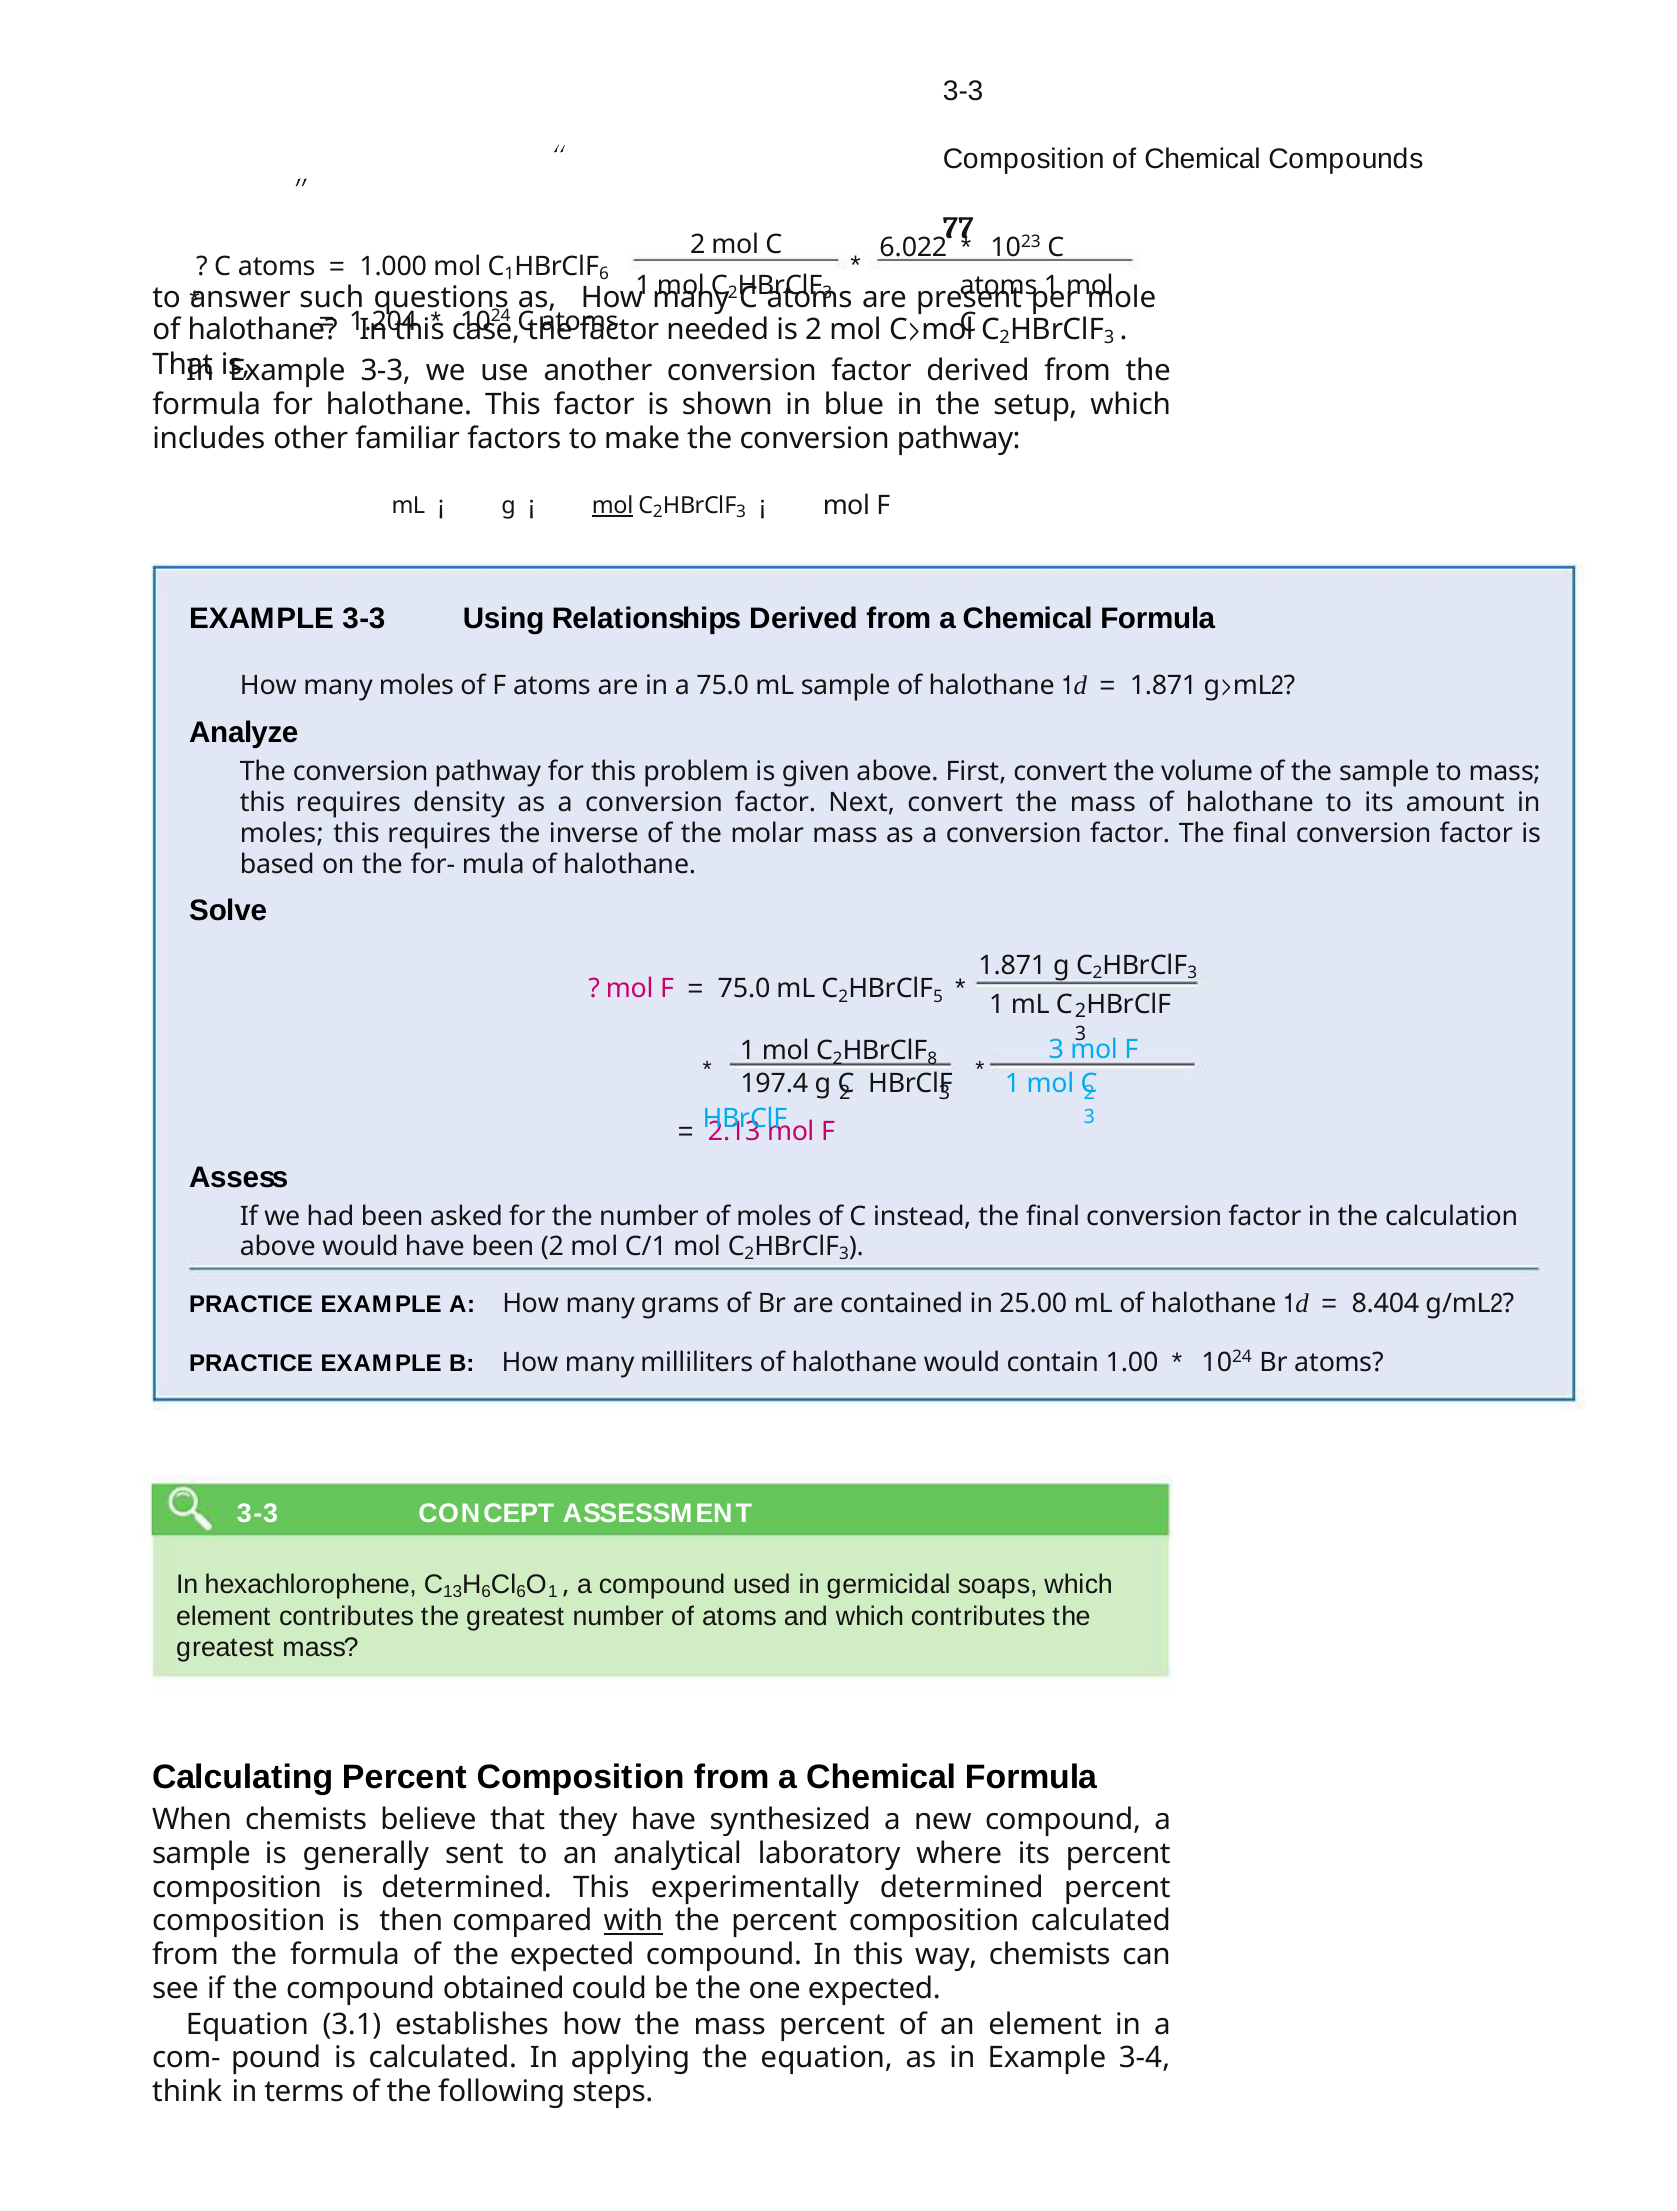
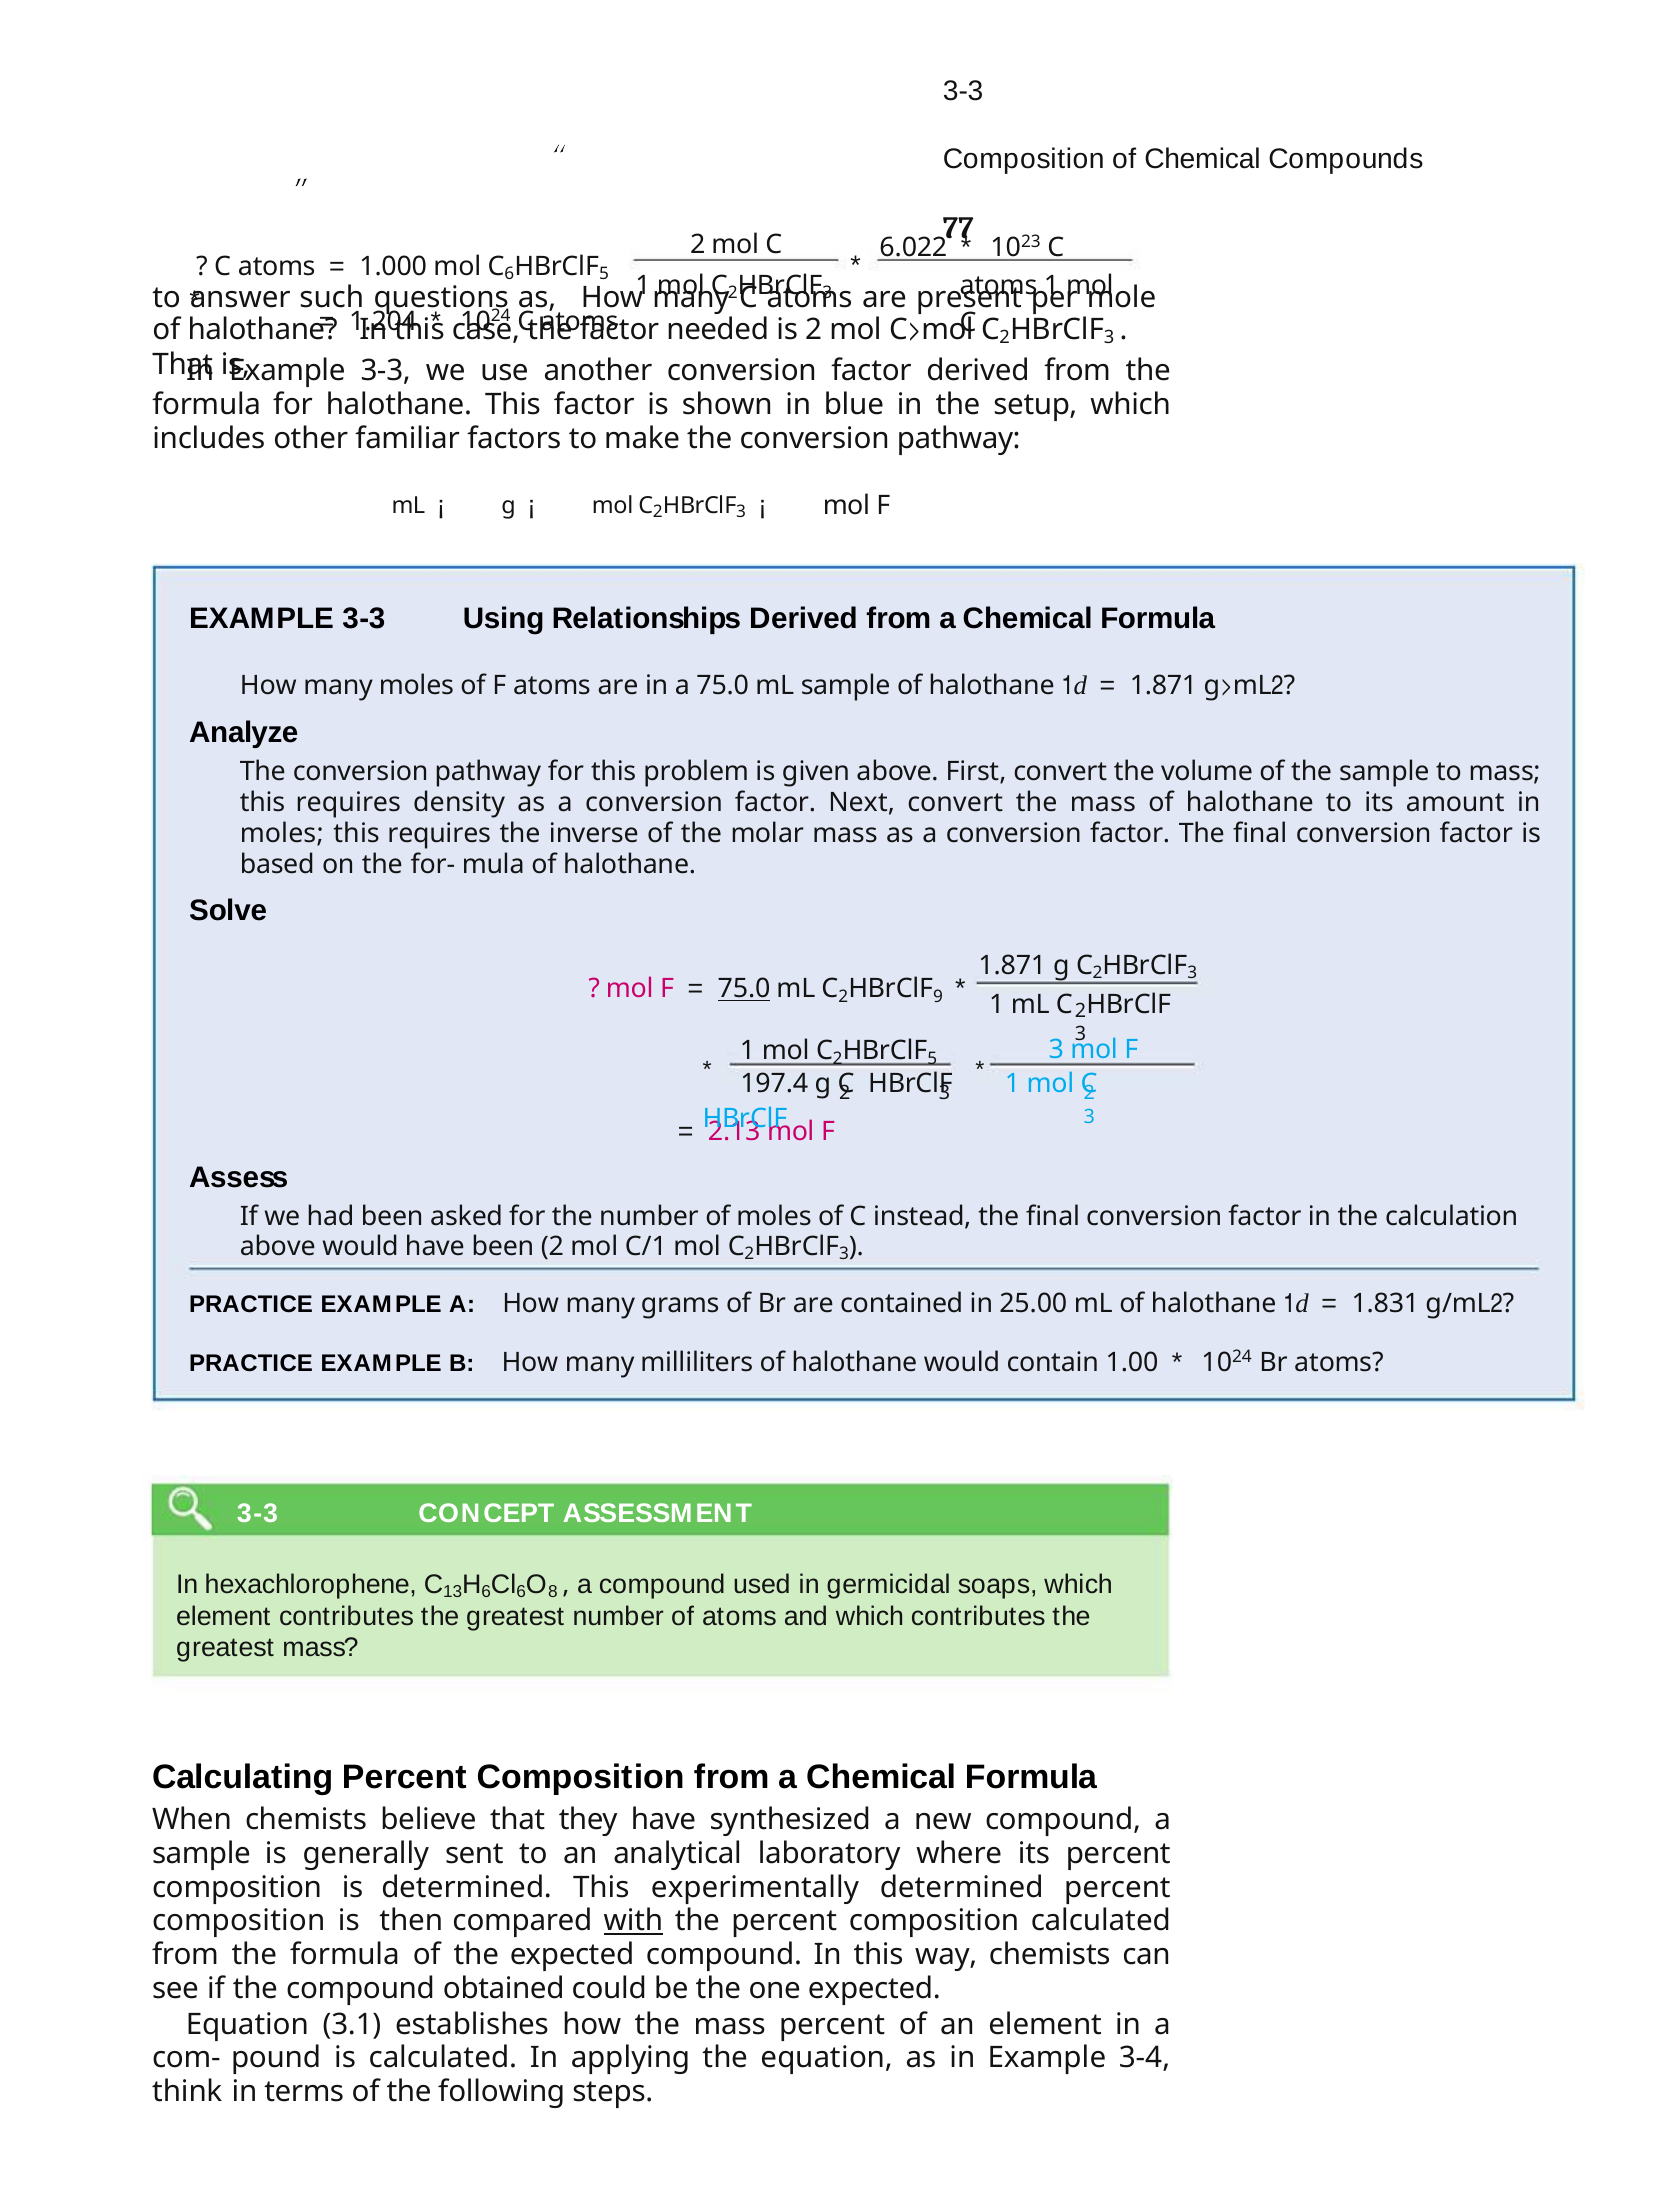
1.000 mol C 1: 1 -> 6 (509, 274)
6: 6 -> 5 (604, 274)
mol underline: present -> none (613, 506)
75.0 underline: none -> present (744, 989)
5: 5 -> 9 (938, 997)
2 HBrClF 8: 8 -> 5 (932, 1058)
8.404: 8.404 -> 1.831 (1385, 1303)
1: 1 -> 8 (553, 1592)
